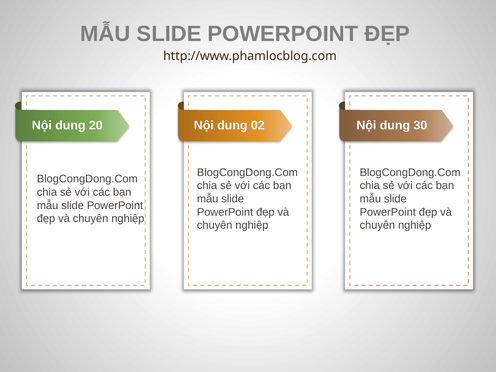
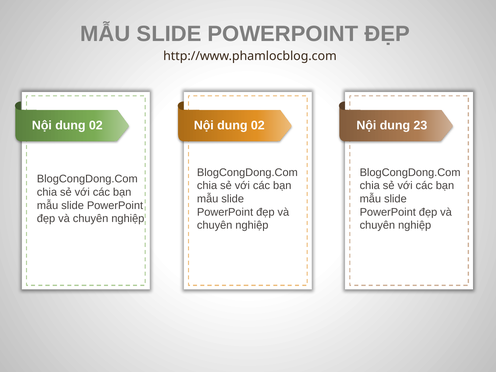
20: 20 -> 02 (96, 125)
30: 30 -> 23 (420, 125)
